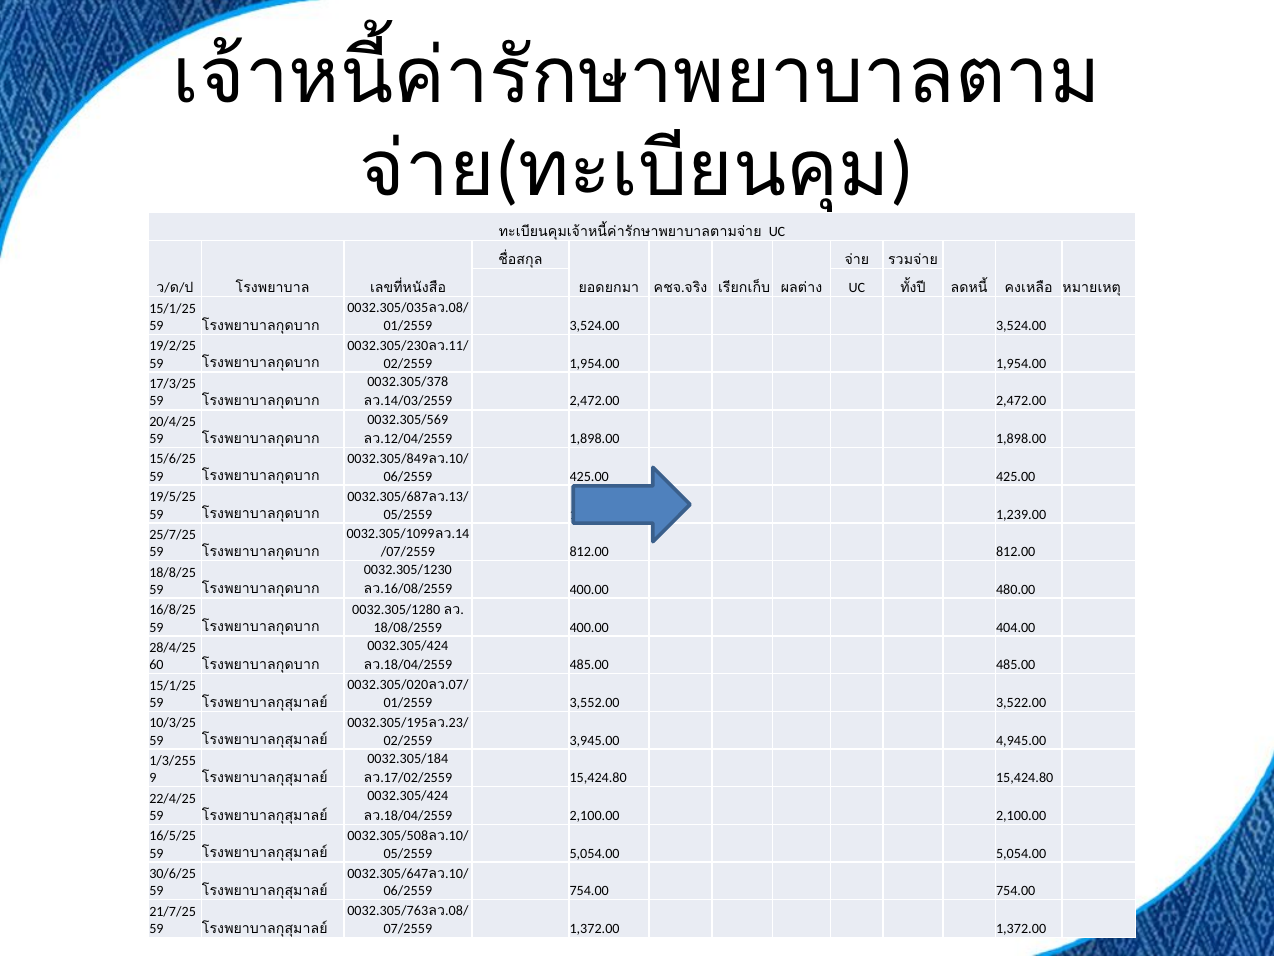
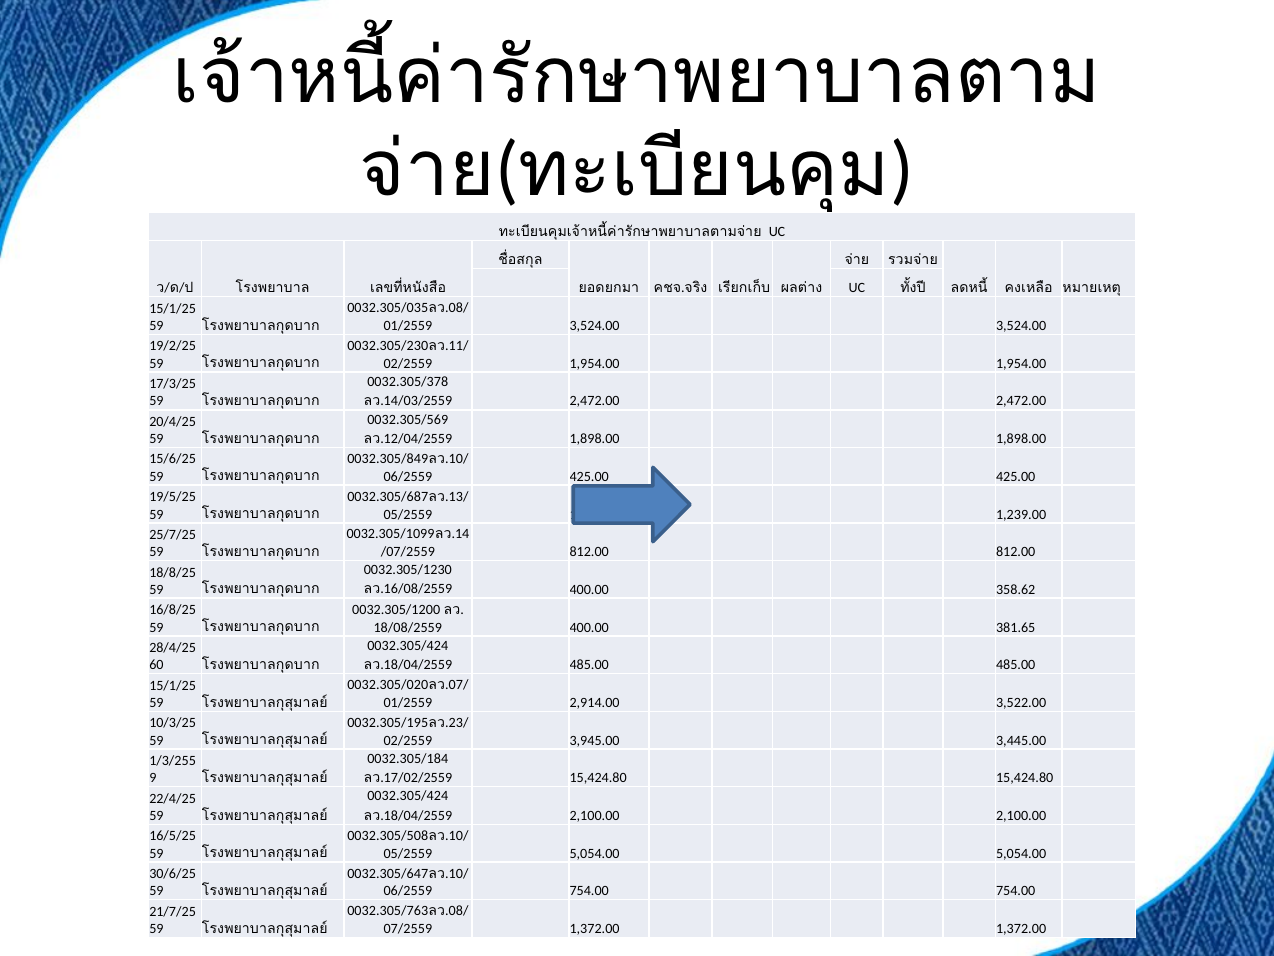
480.00: 480.00 -> 358.62 (1016, 589)
0032.305/1280: 0032.305/1280 -> 0032.305/1200 (396, 609)
404.00: 404.00 -> 381.65 (1016, 627)
3,552.00: 3,552.00 -> 2,914.00 (595, 702)
4,945.00: 4,945.00 -> 3,445.00 (1021, 740)
